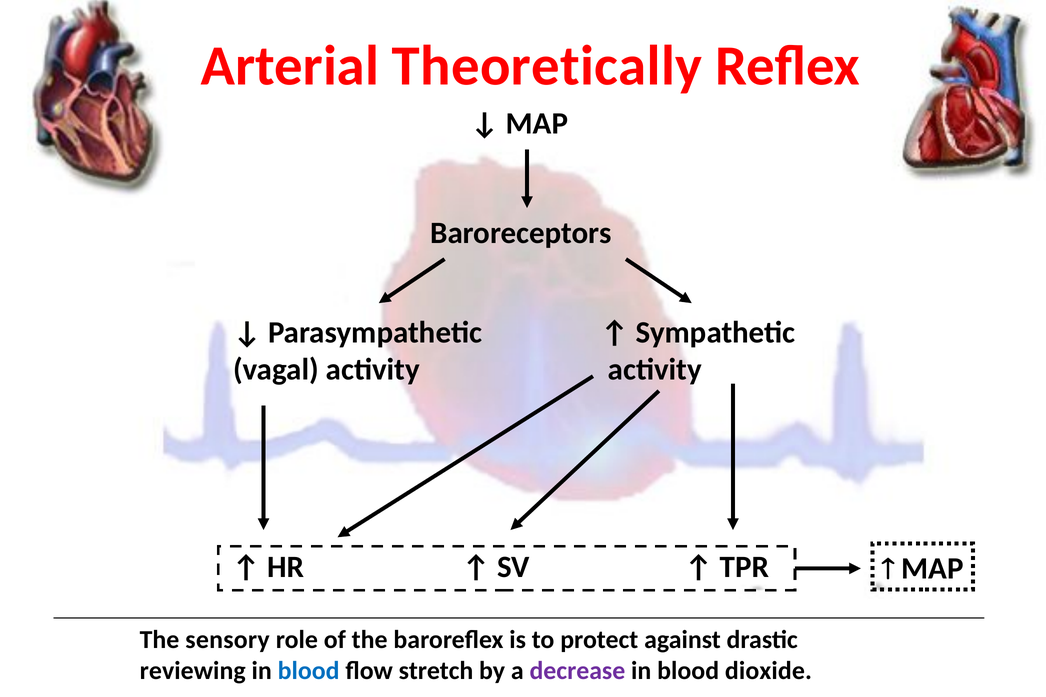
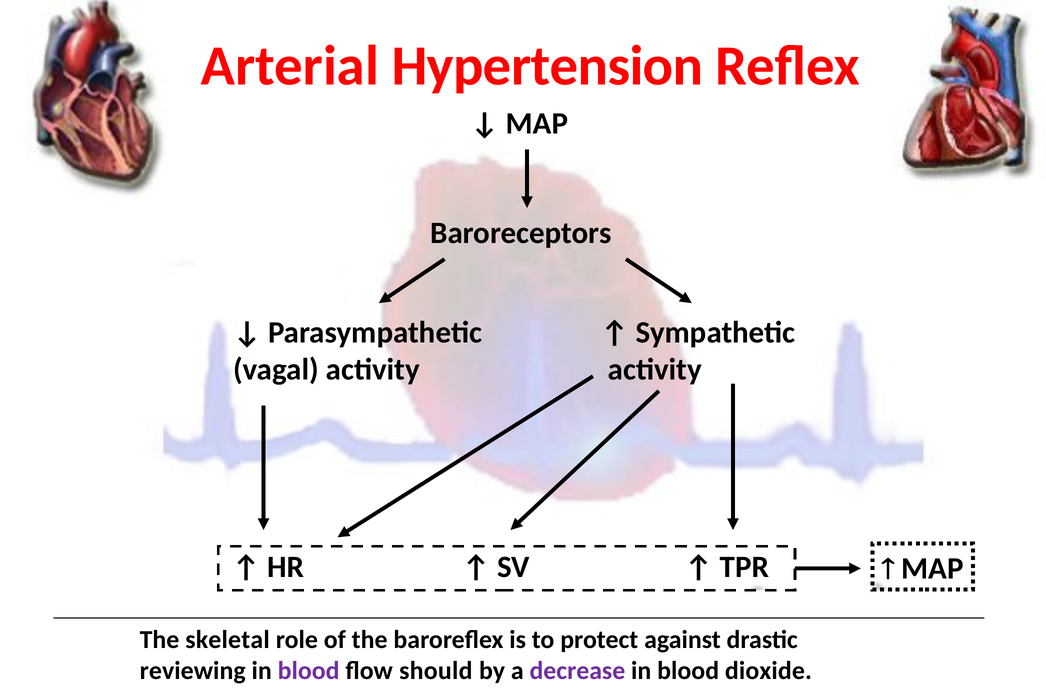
Theoretically: Theoretically -> Hypertension (547, 66)
sensory: sensory -> skeletal (227, 640)
blood colour: blue -> purple (309, 671)
stretch: stretch -> should (436, 671)
